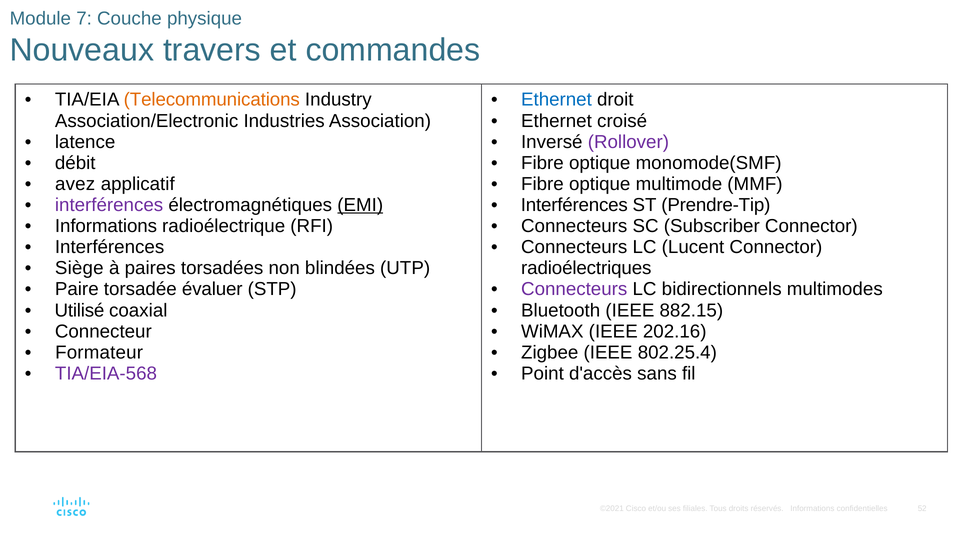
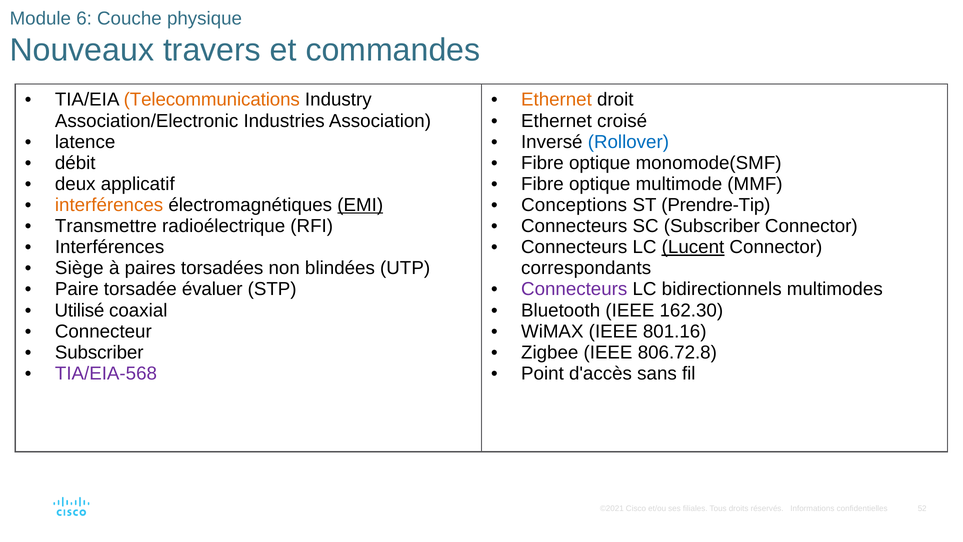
7: 7 -> 6 (84, 18)
Ethernet colour: blue -> orange (556, 100)
Rollover colour: purple -> blue (628, 142)
avez: avez -> deux (75, 184)
interférences colour: purple -> orange (109, 205)
Interférences: Interférences -> Conceptions (574, 205)
Informations: Informations -> Transmettre (106, 226)
Lucent underline: none -> present (693, 247)
radioélectriques: radioélectriques -> correspondants (586, 268)
882.15: 882.15 -> 162.30 (691, 310)
202.16: 202.16 -> 801.16 (675, 331)
Formateur: Formateur -> Subscriber (99, 352)
802.25.4: 802.25.4 -> 806.72.8 (677, 352)
